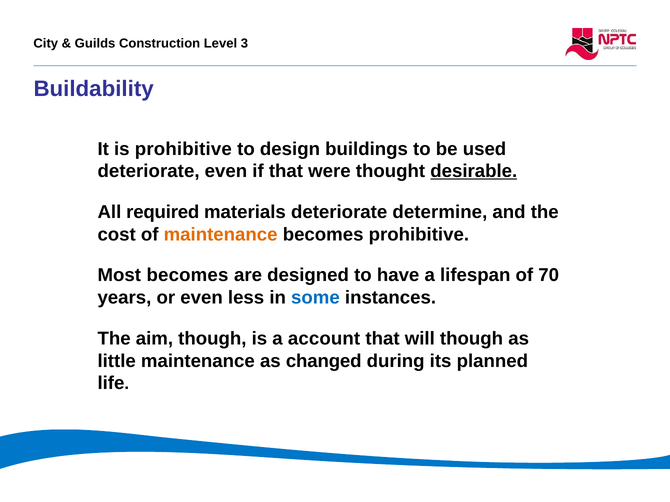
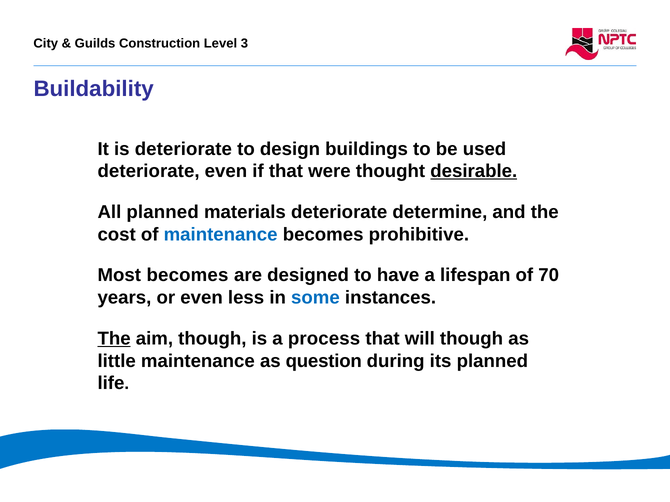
is prohibitive: prohibitive -> deteriorate (183, 149)
All required: required -> planned (163, 212)
maintenance colour: orange -> blue (221, 235)
The underline: none -> present (114, 339)
account: account -> process (324, 339)
changed: changed -> question (324, 361)
